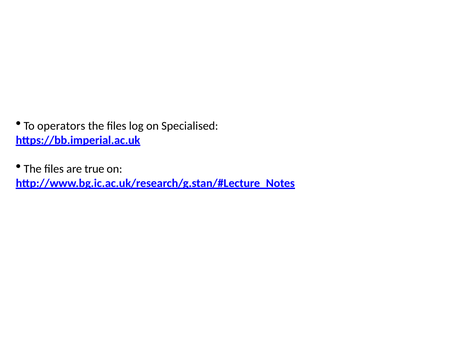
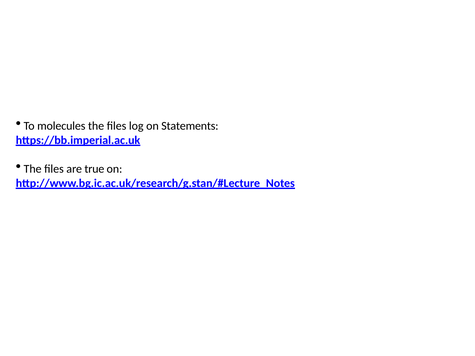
operators: operators -> molecules (61, 126)
Specialised: Specialised -> Statements (190, 126)
